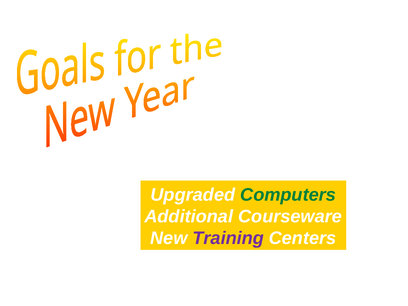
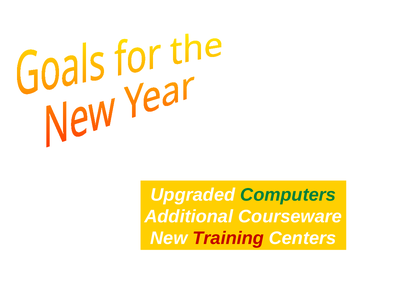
Training colour: purple -> red (228, 238)
